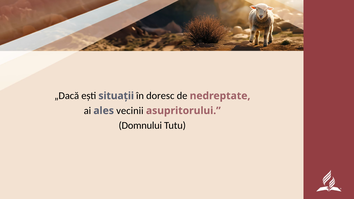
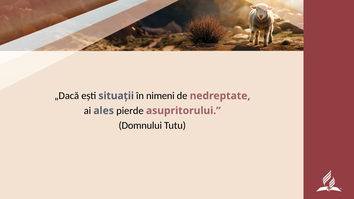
doresc: doresc -> nimeni (160, 96)
vecinii: vecinii -> pierde (130, 111)
